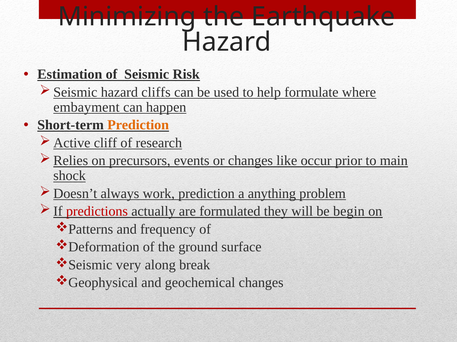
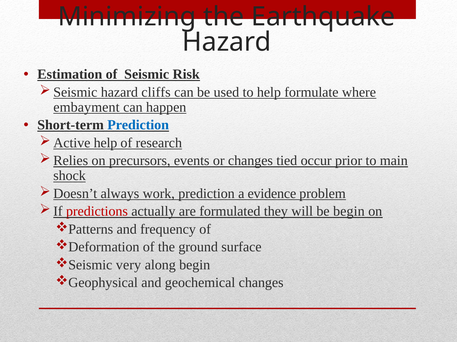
Prediction colour: orange -> blue (138, 125)
cliff: cliff -> help (106, 143)
like: like -> tied (287, 161)
anything: anything -> evidence (272, 194)
along break: break -> begin (195, 265)
